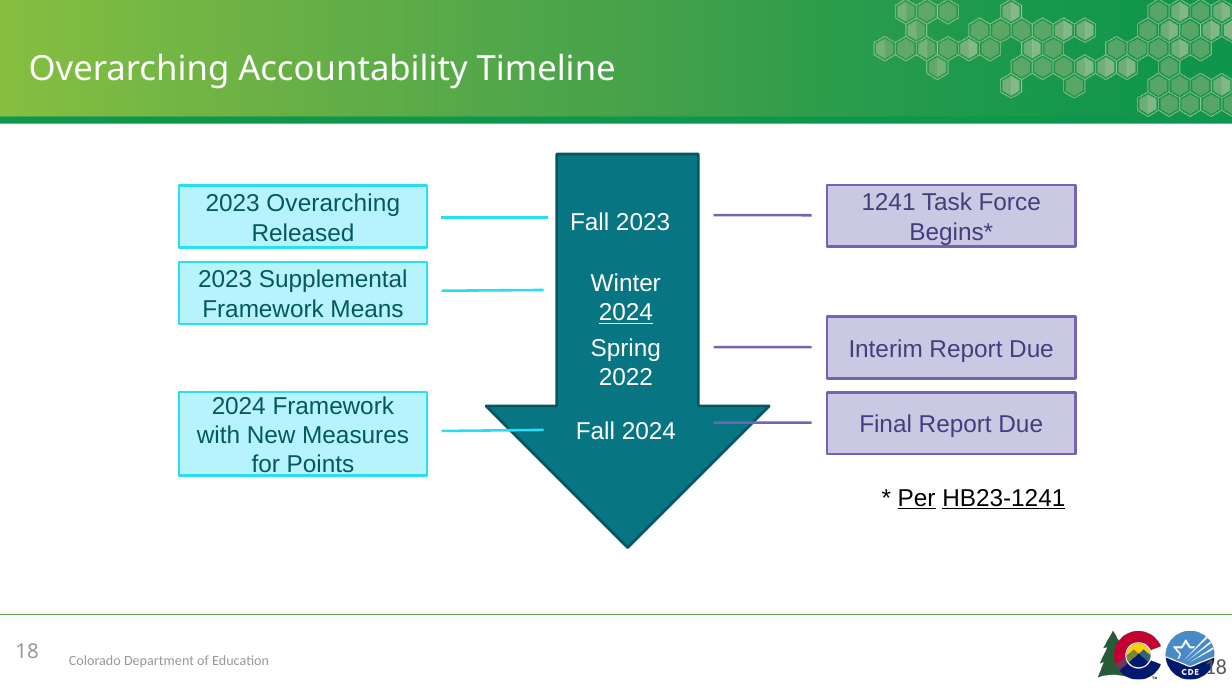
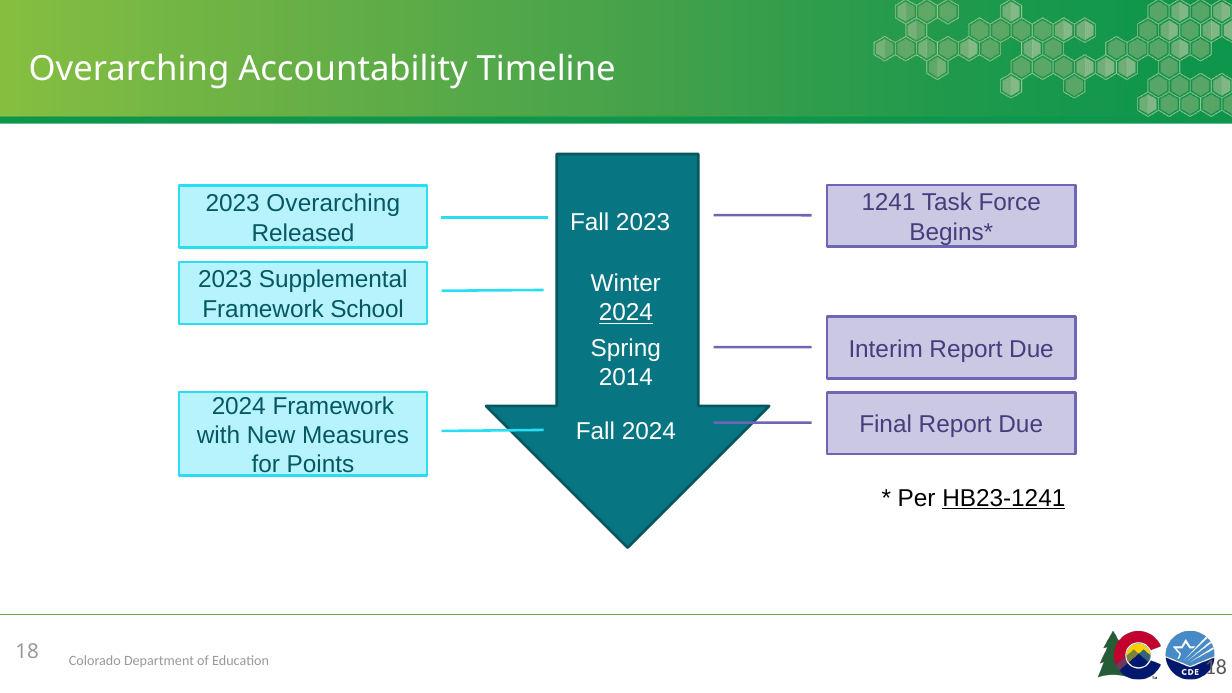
Means: Means -> School (367, 309)
2022: 2022 -> 2014 (626, 378)
Per underline: present -> none (917, 498)
